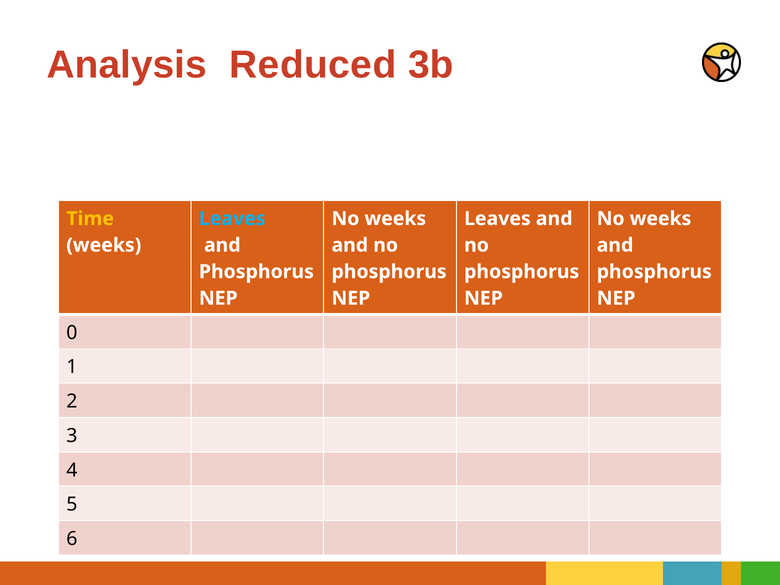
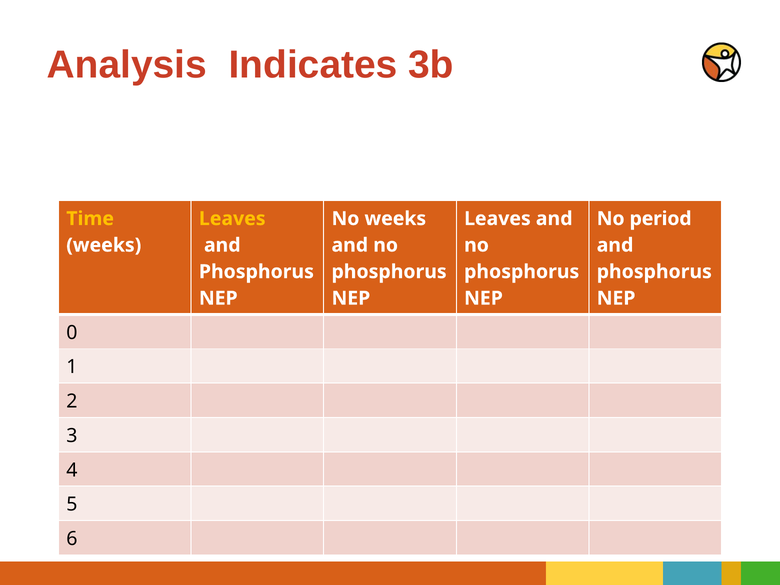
Reduced: Reduced -> Indicates (313, 65)
Leaves colour: light blue -> yellow (232, 219)
weeks: weeks -> period (661, 219)
